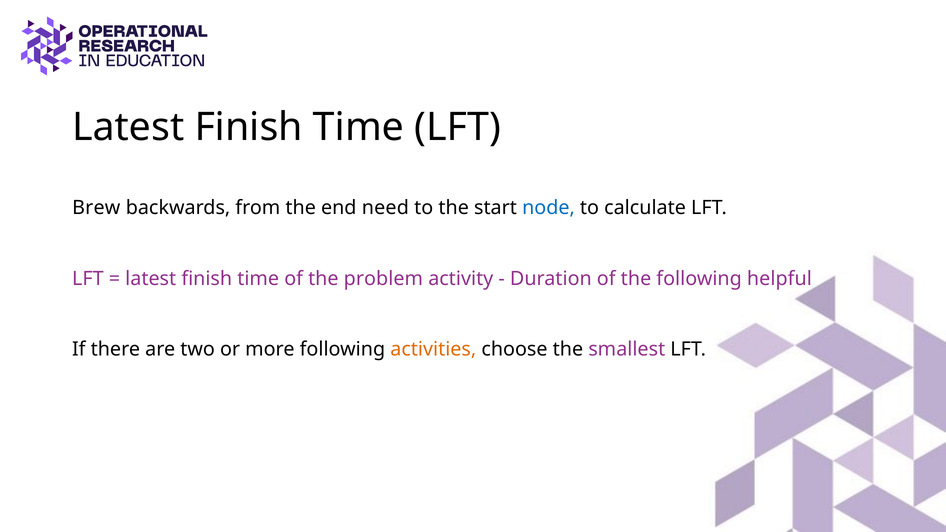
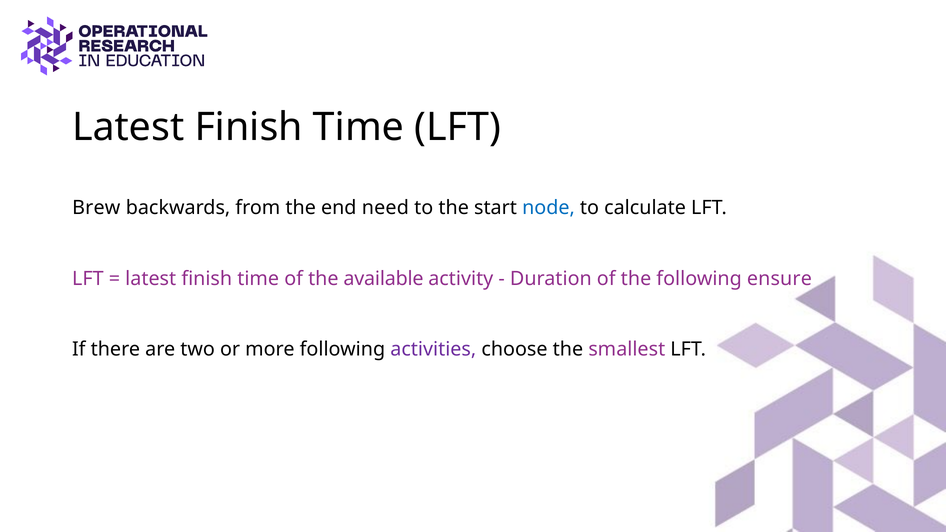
problem: problem -> available (384, 279)
helpful: helpful -> ensure (779, 279)
activities colour: orange -> purple (433, 350)
